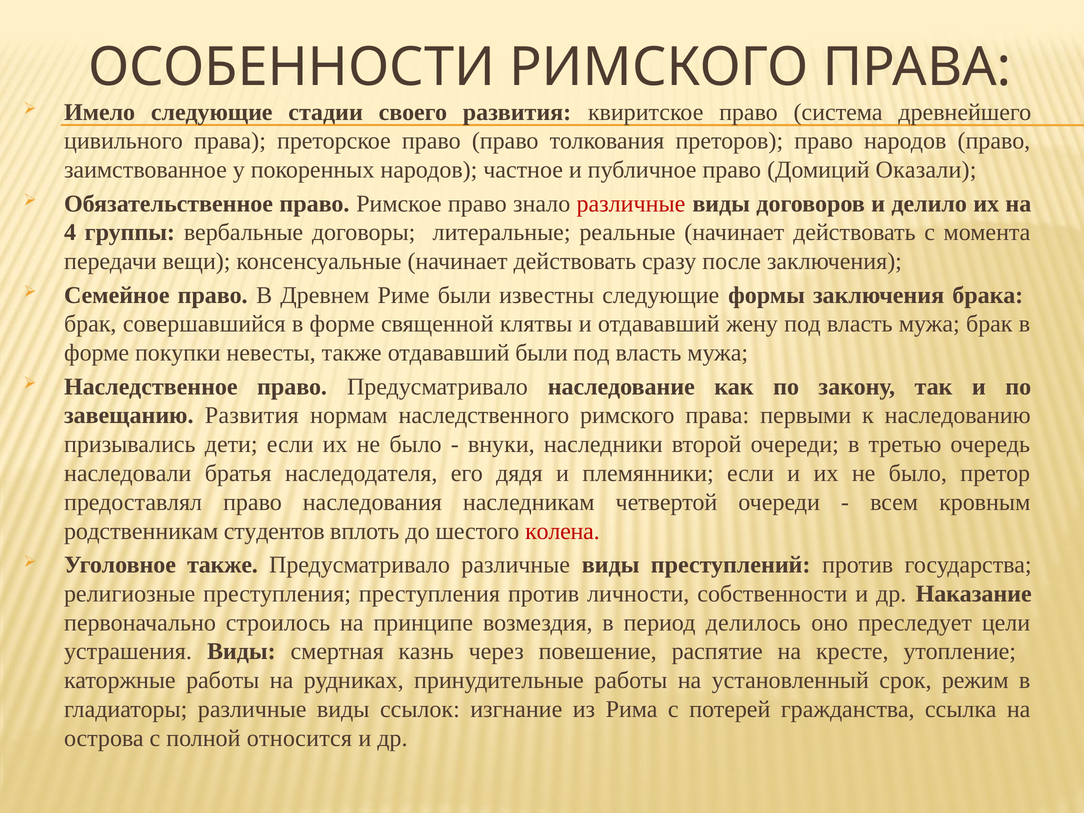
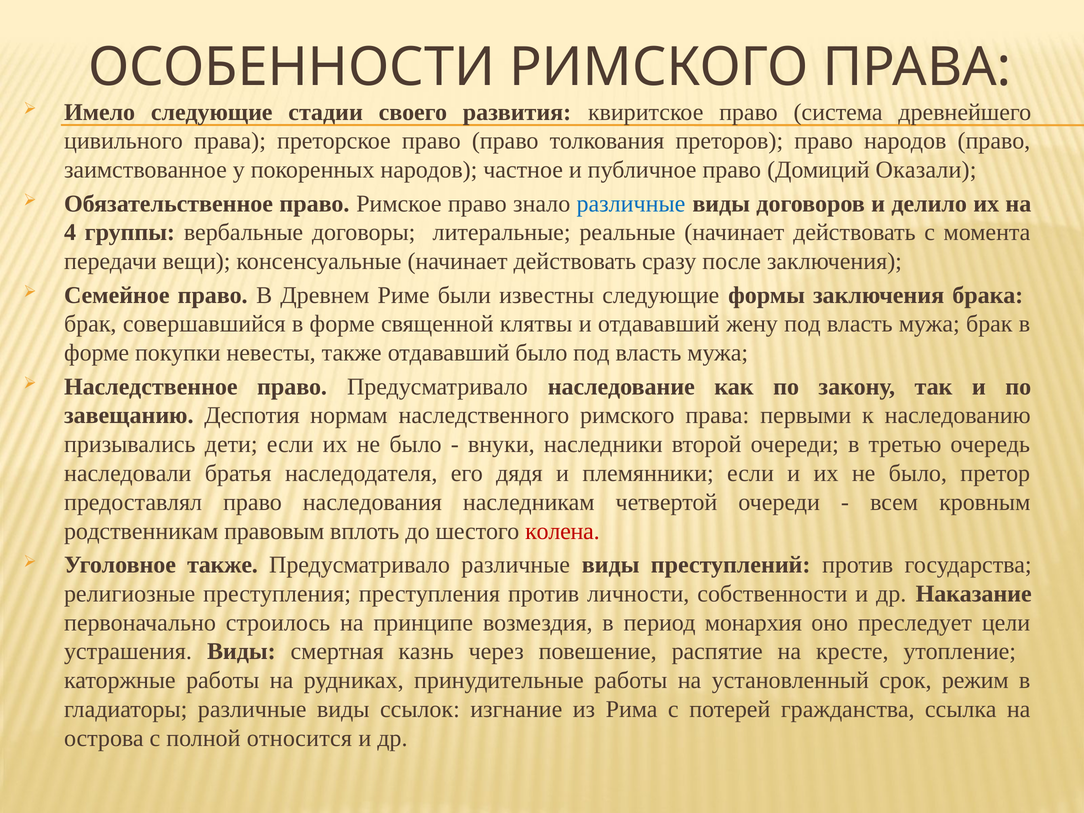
различные colour: red -> blue (631, 204)
отдававший были: были -> было (541, 353)
завещанию Развития: Развития -> Деспотия (252, 416)
студентов: студентов -> правовым (274, 531)
делилось: делилось -> монархия (753, 623)
